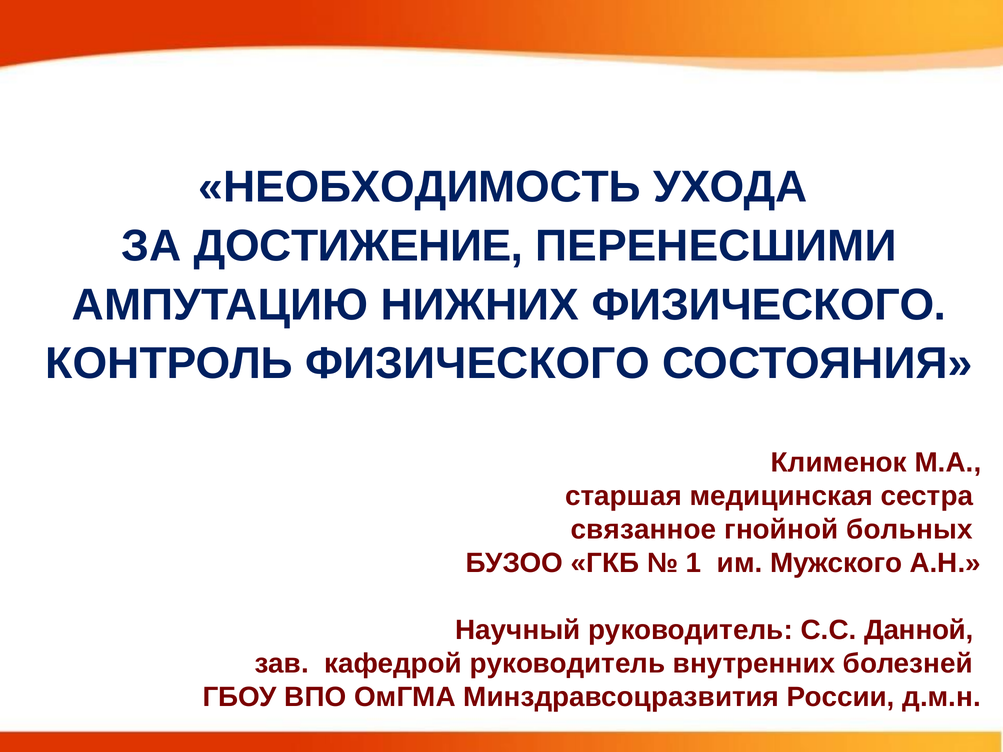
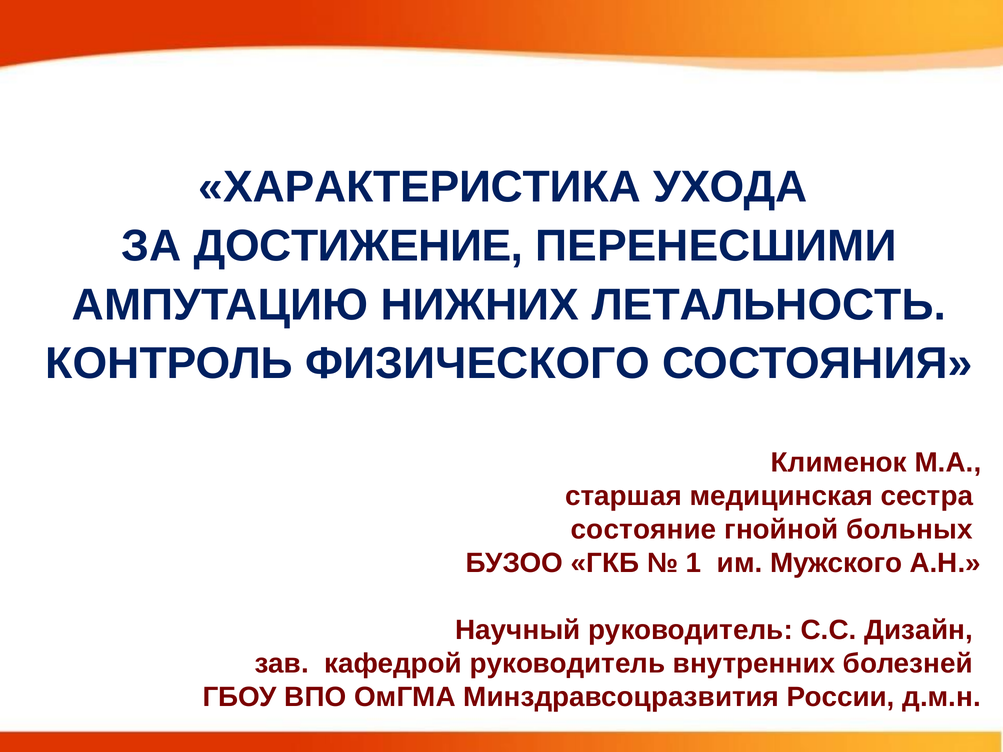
НЕОБХОДИМОСТЬ: НЕОБХОДИМОСТЬ -> ХАРАКТЕРИСТИКА (420, 187)
НИЖНИХ ФИЗИЧЕСКОГО: ФИЗИЧЕСКОГО -> ЛЕТАЛЬНОСТЬ (769, 305)
связанное: связанное -> состояние (644, 530)
Данной: Данной -> Дизайн (919, 630)
